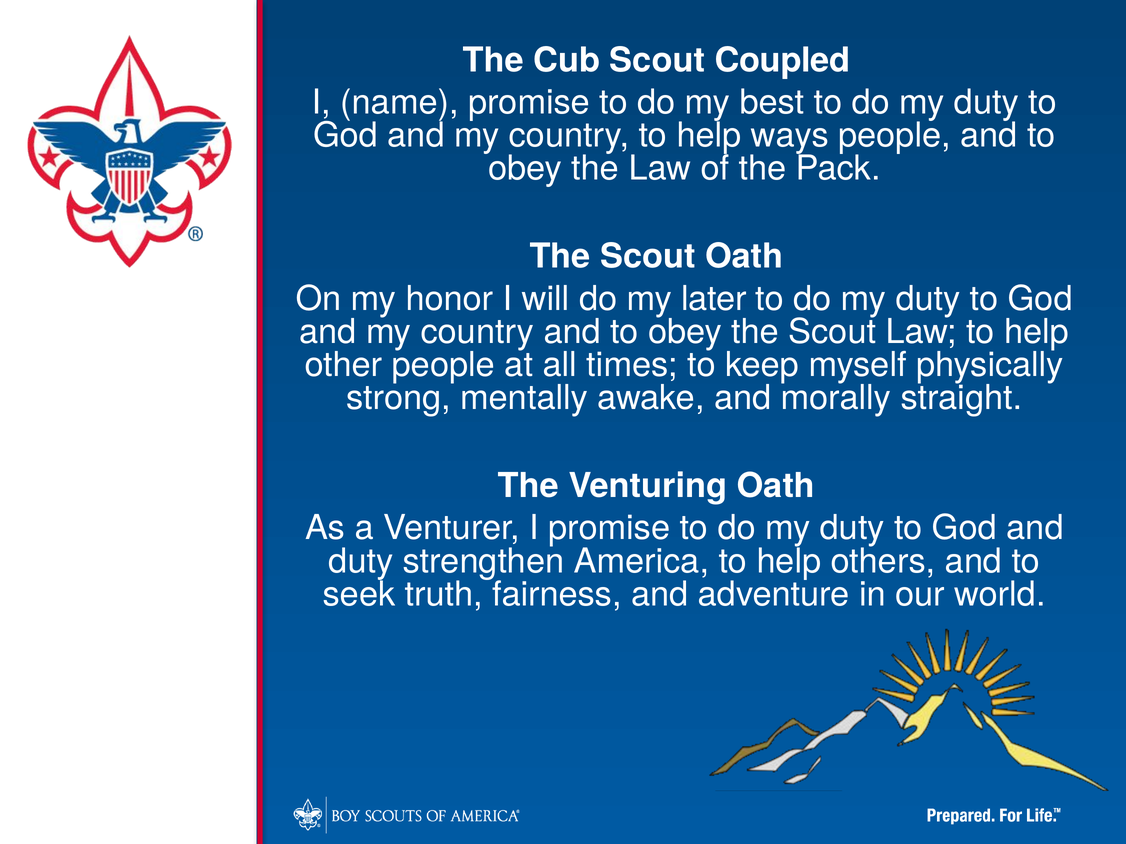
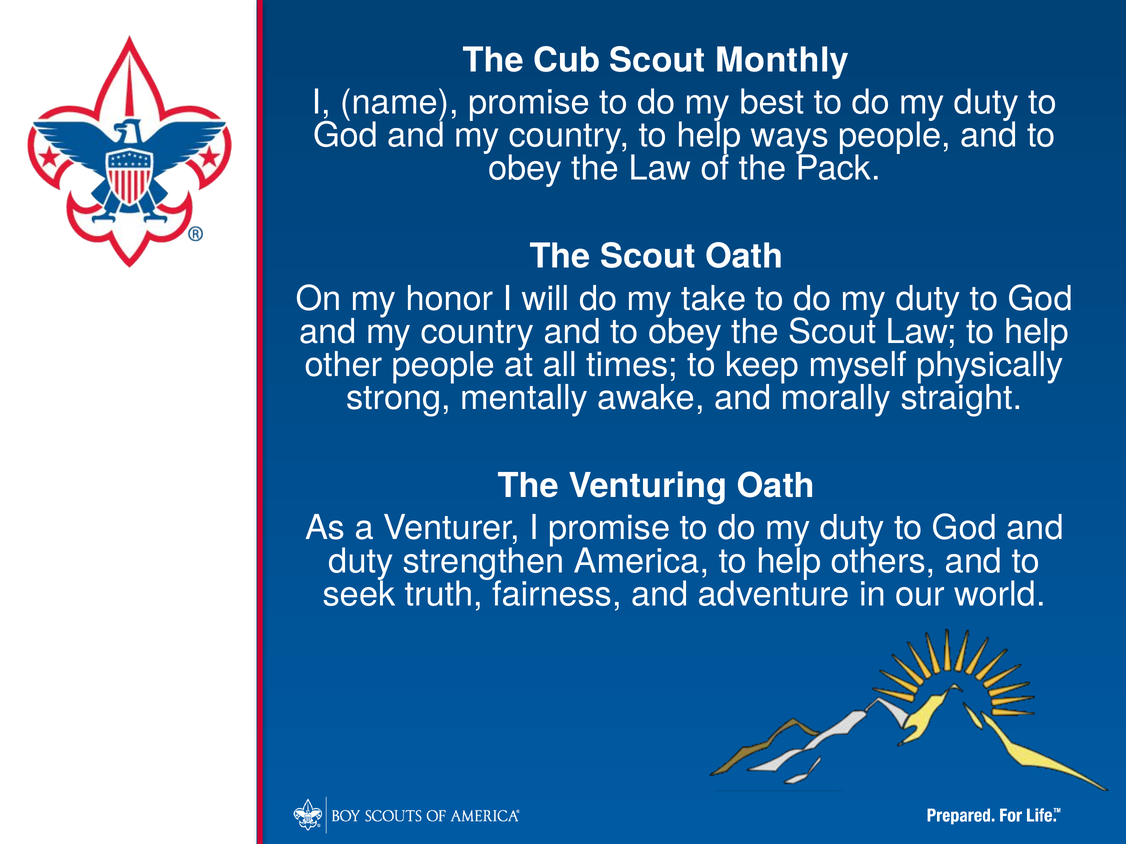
Coupled: Coupled -> Monthly (782, 60)
later: later -> take (714, 299)
